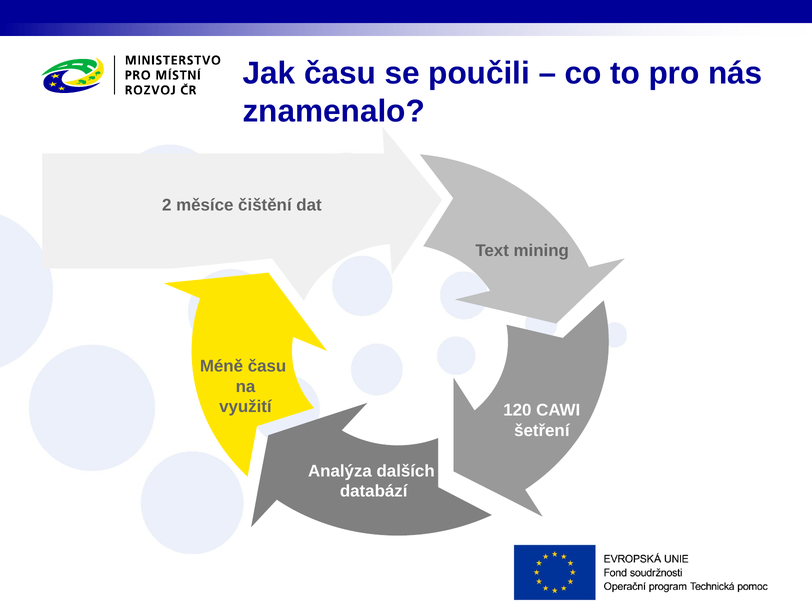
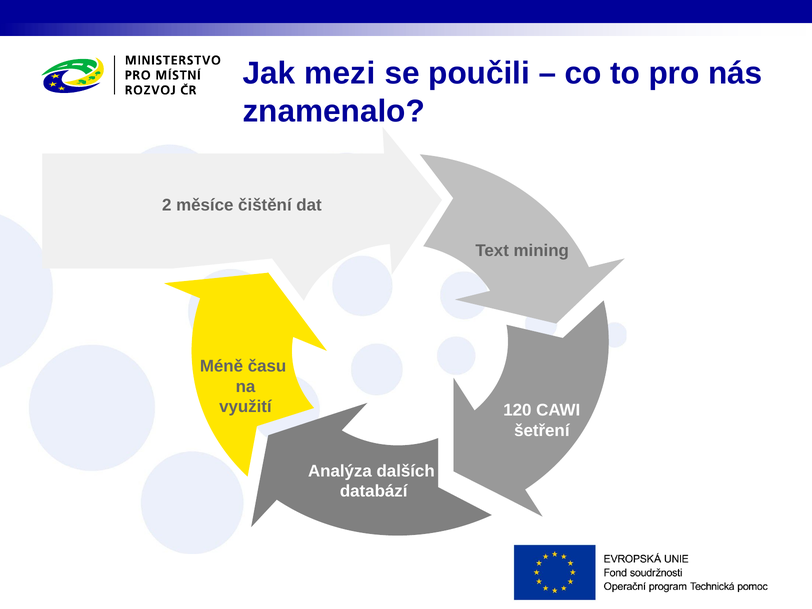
Jak času: času -> mezi (340, 73)
